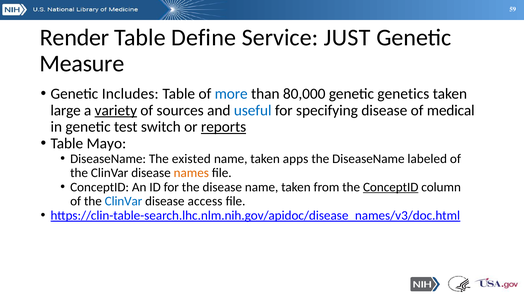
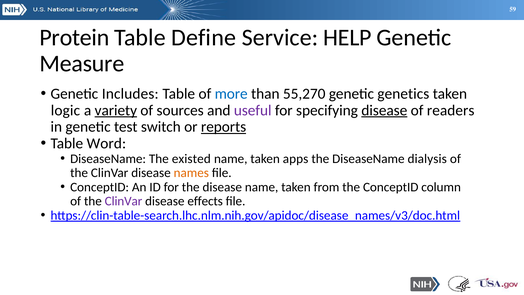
Render: Render -> Protein (75, 38)
JUST: JUST -> HELP (347, 38)
80,000: 80,000 -> 55,270 (304, 94)
large: large -> logic (65, 110)
useful colour: blue -> purple (253, 110)
disease underline: none -> present (384, 110)
medical: medical -> readers (451, 110)
Mayo: Mayo -> Word (106, 143)
labeled: labeled -> dialysis (427, 159)
ConceptID underline: present -> none (391, 187)
ClinVar colour: blue -> purple (123, 201)
access: access -> effects (205, 201)
